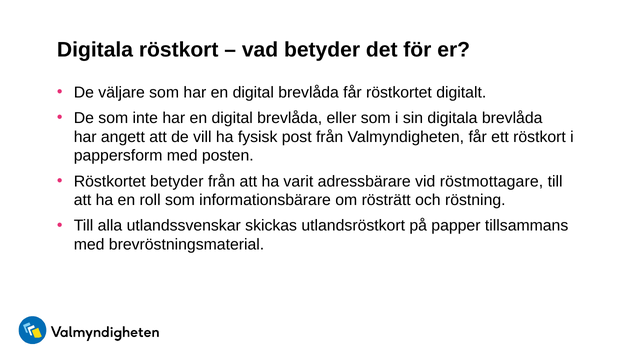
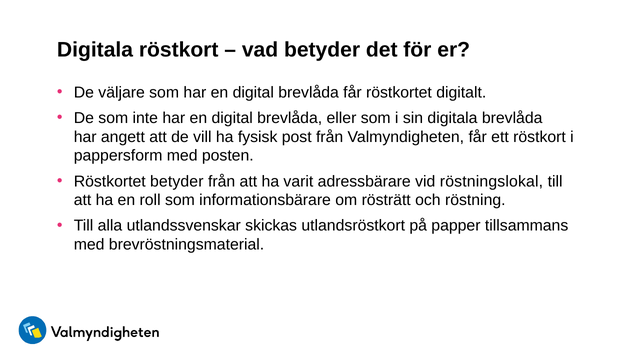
röstmottagare: röstmottagare -> röstningslokal (491, 182)
